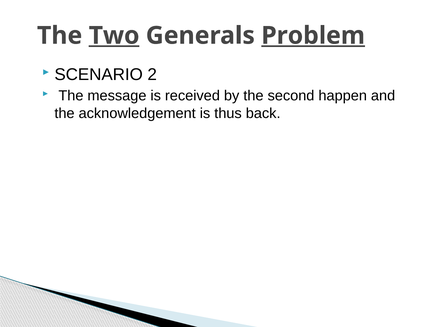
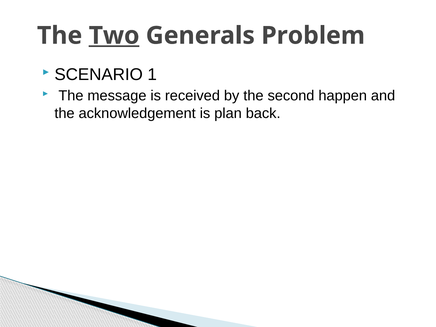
Problem underline: present -> none (313, 36)
2: 2 -> 1 (152, 75)
thus: thus -> plan (228, 113)
